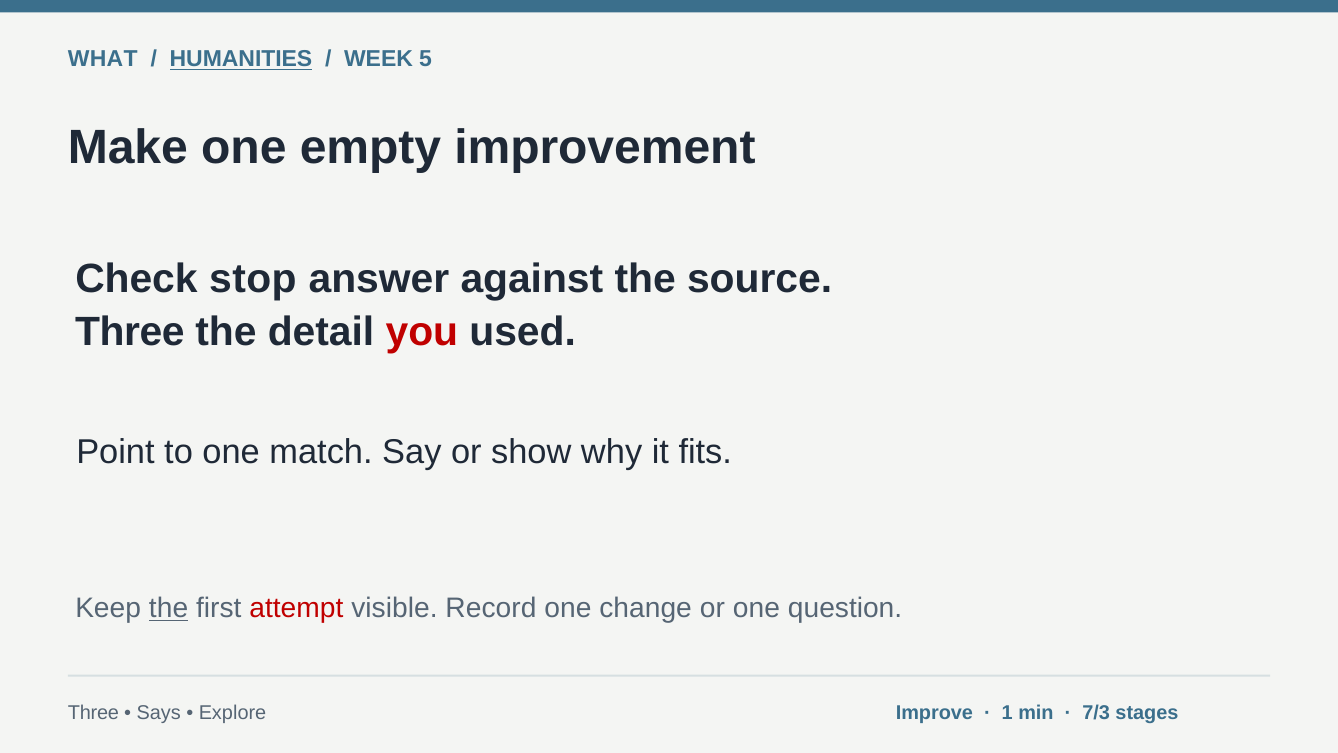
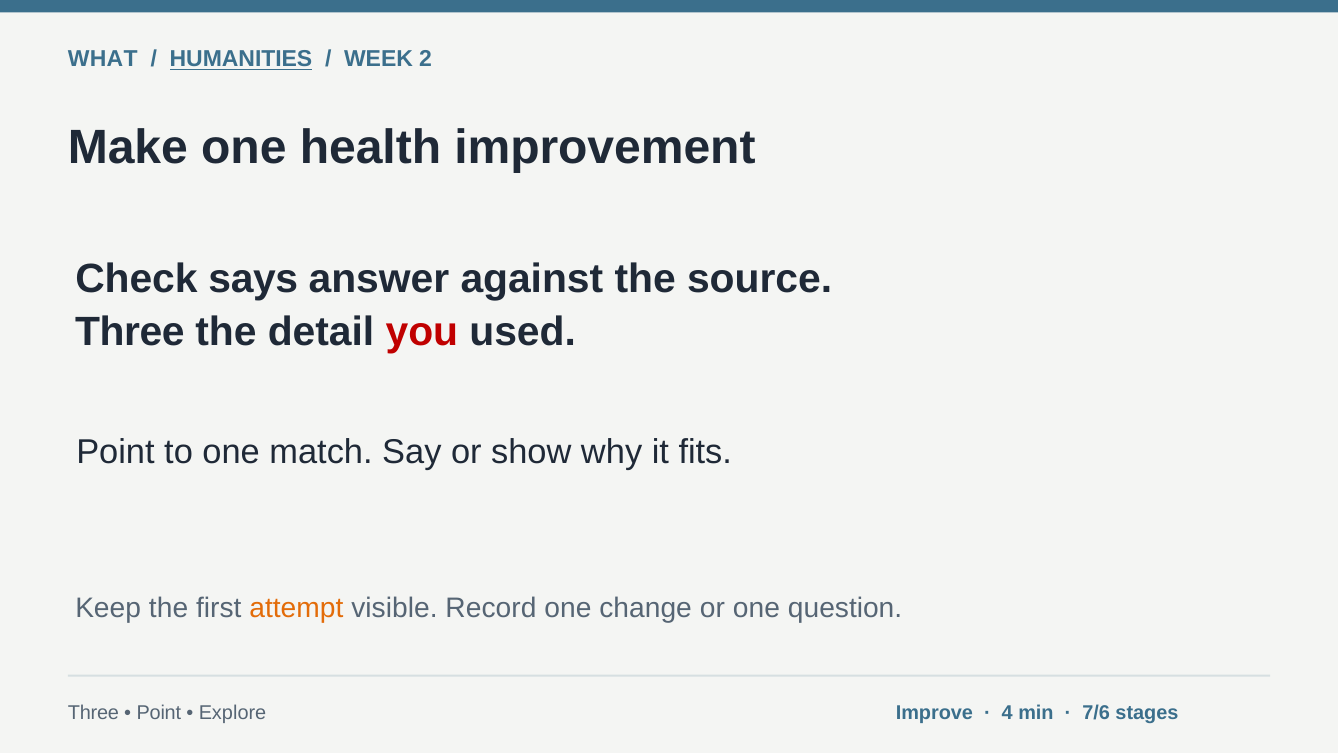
5: 5 -> 2 (426, 59)
empty: empty -> health (370, 148)
stop: stop -> says (253, 279)
the underline: present -> none (169, 608)
attempt colour: red -> orange (296, 608)
Says: Says -> Point (159, 712)
1: 1 -> 4 (1007, 712)
7/3: 7/3 -> 7/6 (1096, 712)
